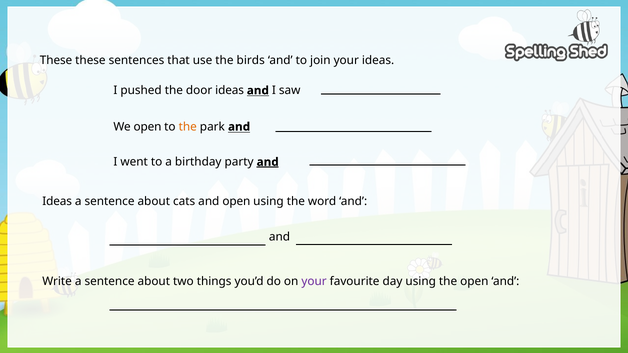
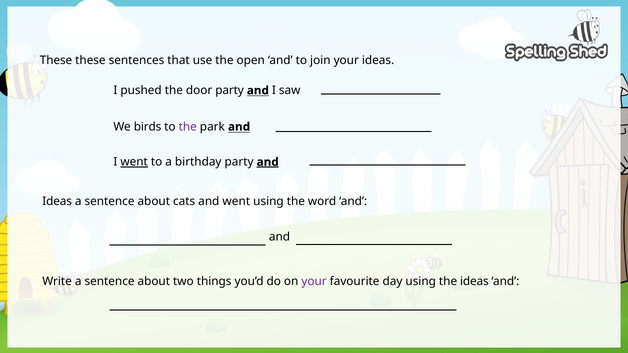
birds: birds -> open (251, 60)
door ideas: ideas -> party (230, 91)
We open: open -> birds (148, 127)
the colour: orange -> purple (188, 127)
went underline: none -> present (134, 162)
and open: open -> went (236, 201)
the open: open -> ideas (474, 282)
